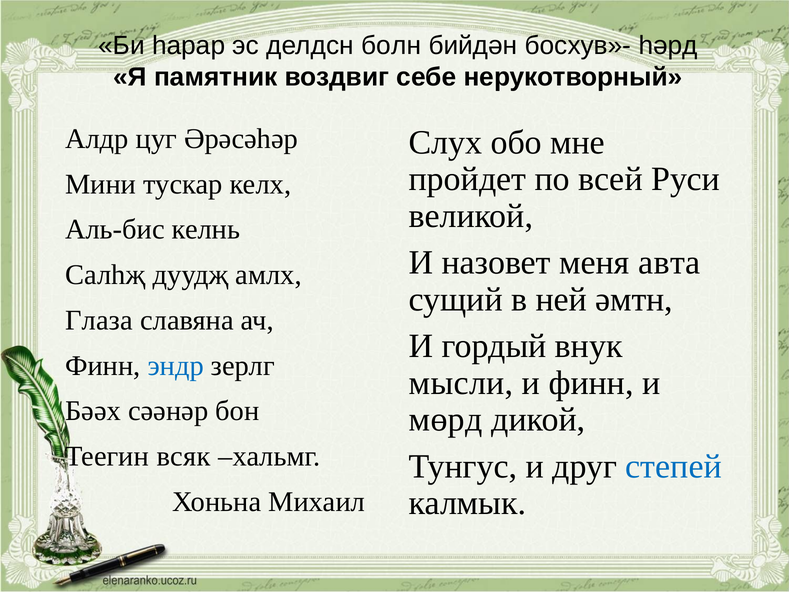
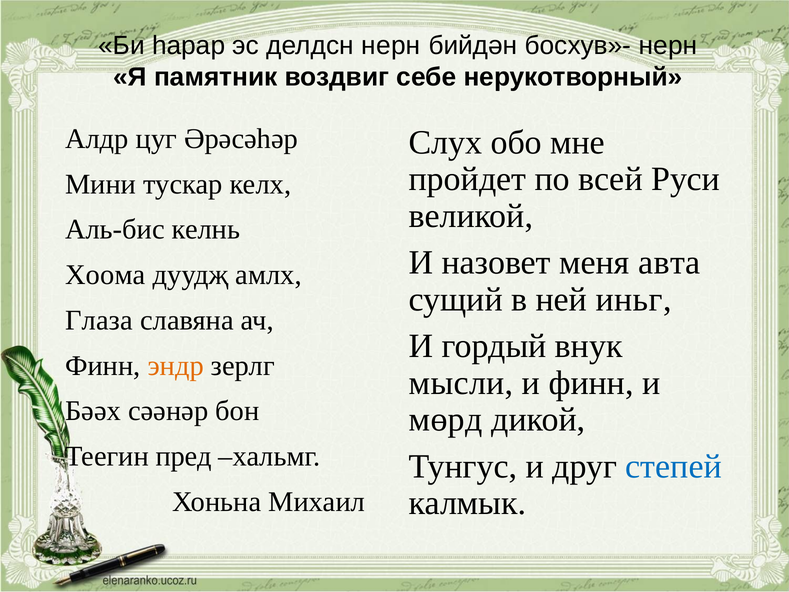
делдсн болн: болн -> нерн (391, 45)
босхув»- həрд: həрд -> нерн (668, 45)
Салһҗ: Салһҗ -> Хоома (105, 275)
әмтн: әмтн -> иньг (634, 299)
эндр colour: blue -> orange (176, 365)
всяк: всяк -> пред (184, 456)
